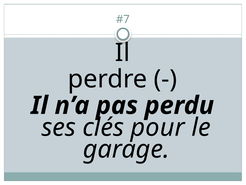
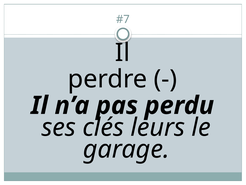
pour: pour -> leurs (158, 127)
